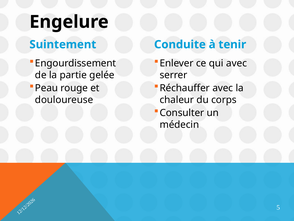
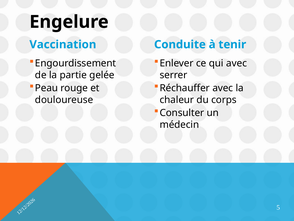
Suintement: Suintement -> Vaccination (63, 44)
